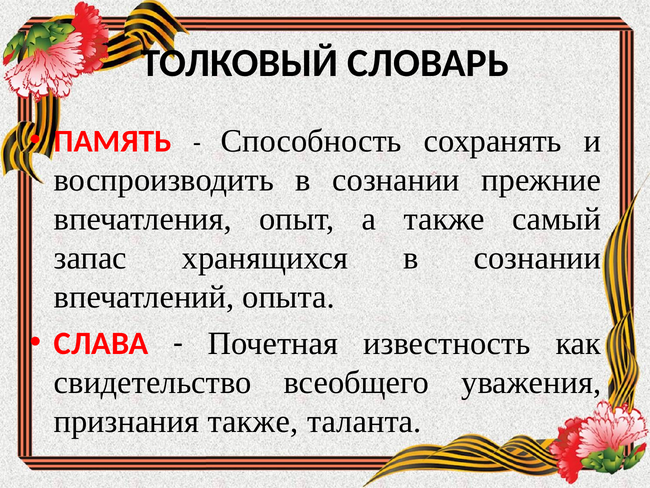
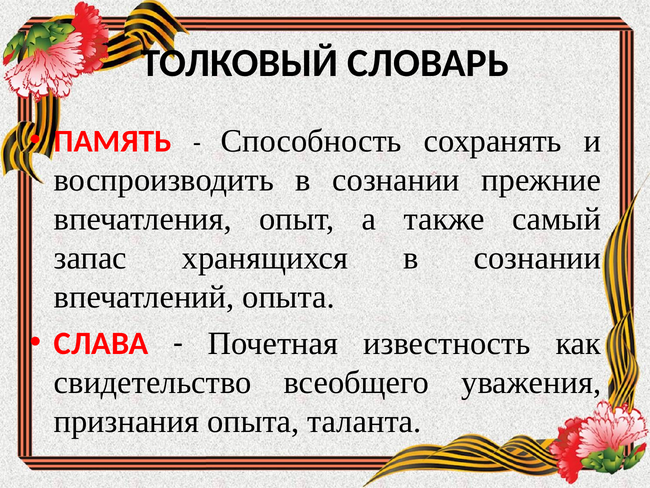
признания также: также -> опыта (253, 421)
